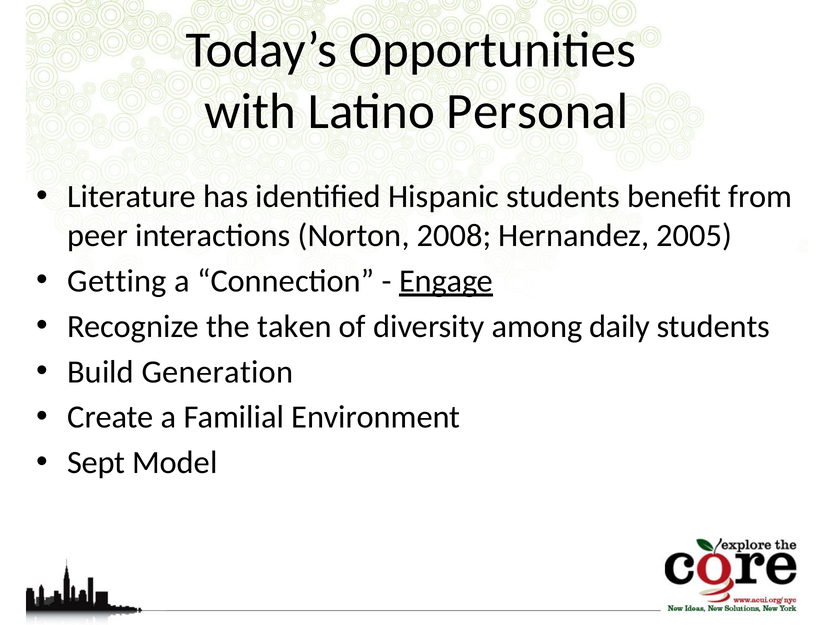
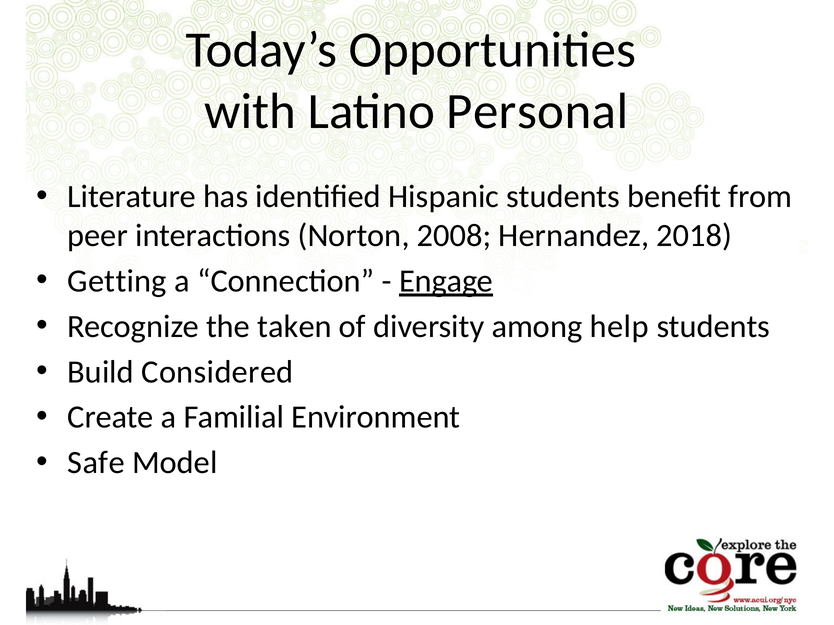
2005: 2005 -> 2018 (694, 236)
daily: daily -> help (619, 327)
Generation: Generation -> Considered (217, 372)
Sept: Sept -> Safe (96, 463)
